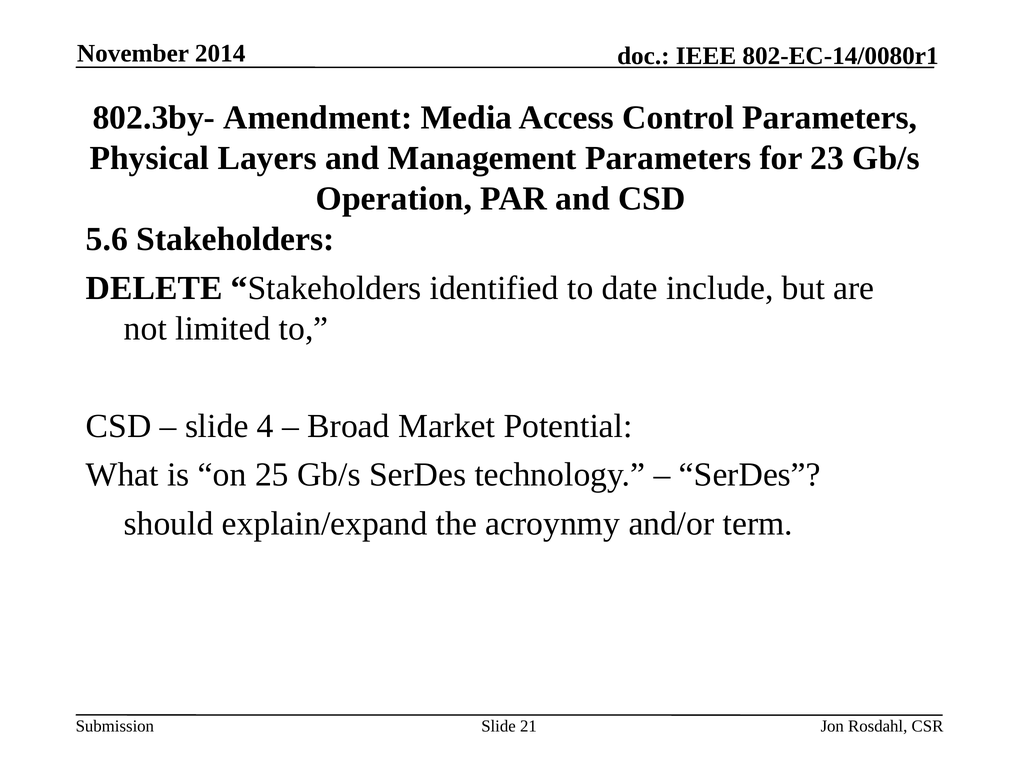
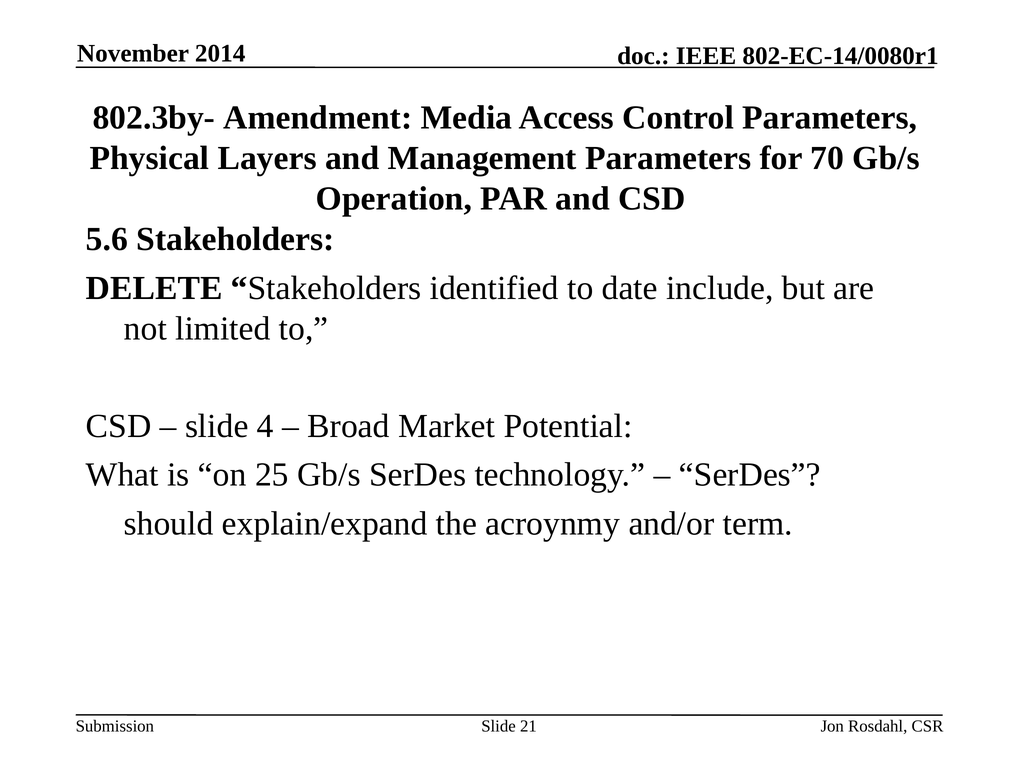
23: 23 -> 70 (827, 158)
